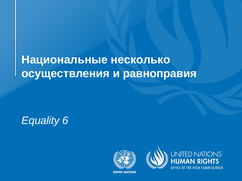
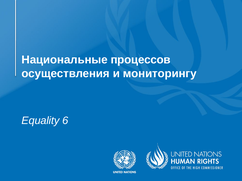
несколько: несколько -> процессов (141, 60)
равноправия: равноправия -> мониторингу (160, 74)
